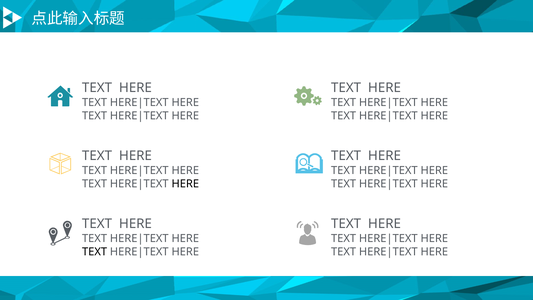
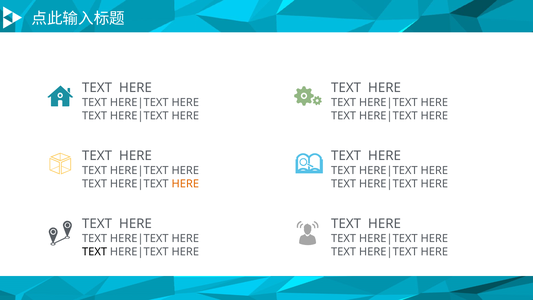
HERE colour: black -> orange (185, 184)
